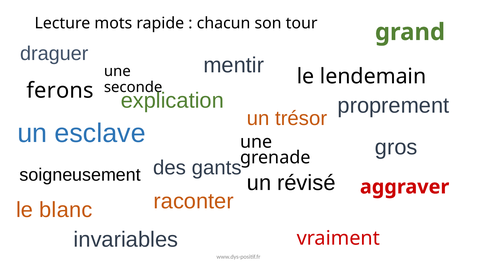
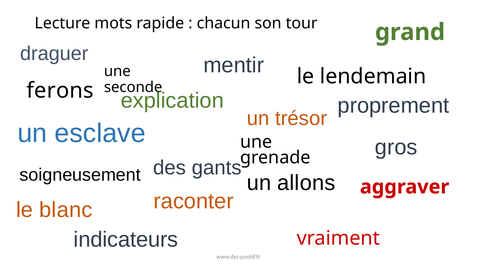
révisé: révisé -> allons (306, 182)
invariables: invariables -> indicateurs (126, 239)
